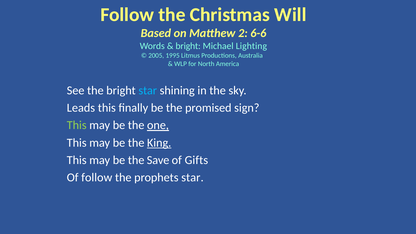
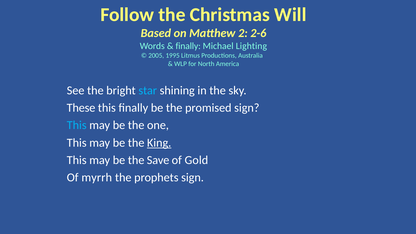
6-6: 6-6 -> 2-6 (258, 33)
bright: bright -> finally (188, 46)
Leads: Leads -> These (81, 108)
This colour: light green -> light blue (77, 125)
one underline: present -> none (158, 125)
Gifts: Gifts -> Gold (196, 160)
Of follow: follow -> myrrh (97, 178)
prophets star: star -> sign (193, 178)
